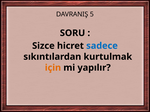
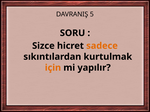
sadece colour: blue -> orange (102, 46)
